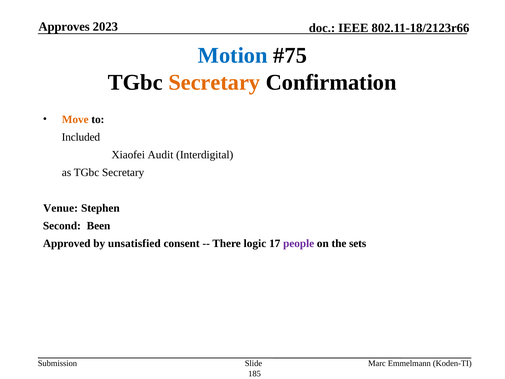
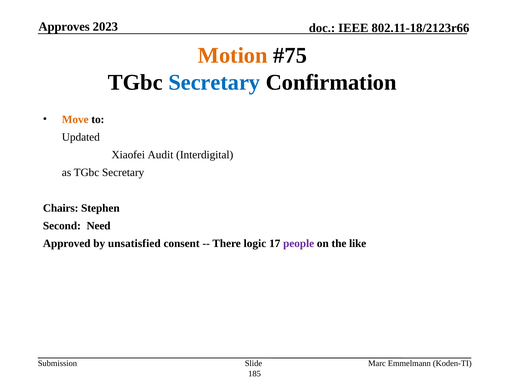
Motion colour: blue -> orange (233, 55)
Secretary colour: orange -> blue (214, 82)
Included: Included -> Updated (81, 137)
Venue: Venue -> Chairs (61, 208)
Been: Been -> Need (99, 226)
sets: sets -> like (358, 243)
